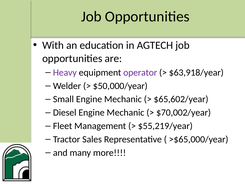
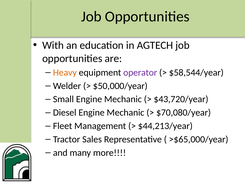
Heavy colour: purple -> orange (65, 72)
$63,918/year: $63,918/year -> $58,544/year (196, 72)
$65,602/year: $65,602/year -> $43,720/year (181, 99)
$70,002/year: $70,002/year -> $70,080/year (184, 112)
$55,219/year: $55,219/year -> $44,213/year (165, 126)
